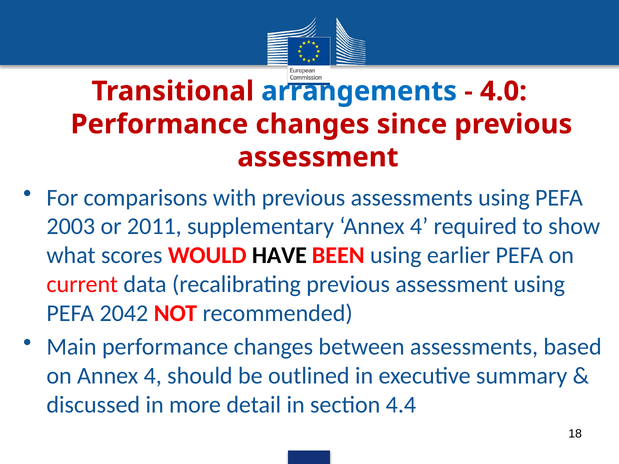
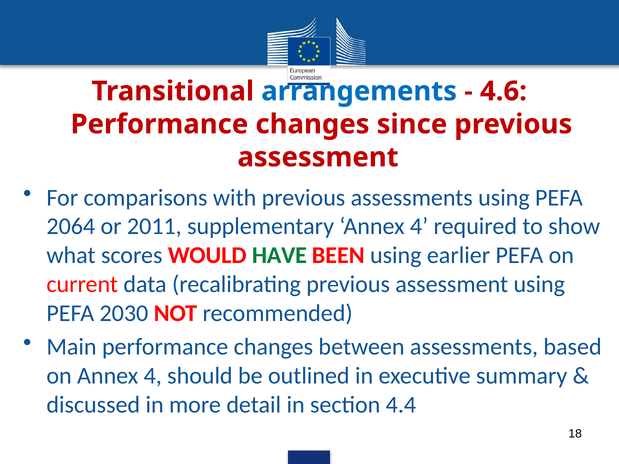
4.0: 4.0 -> 4.6 (503, 91)
2003: 2003 -> 2064 (71, 227)
HAVE colour: black -> green (279, 256)
2042: 2042 -> 2030 (124, 313)
